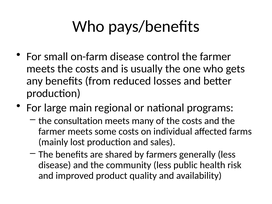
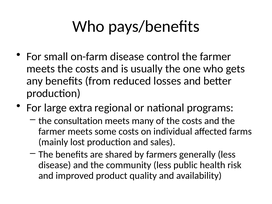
main: main -> extra (81, 108)
